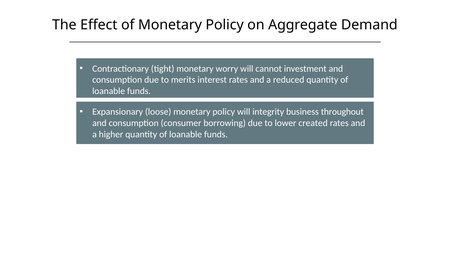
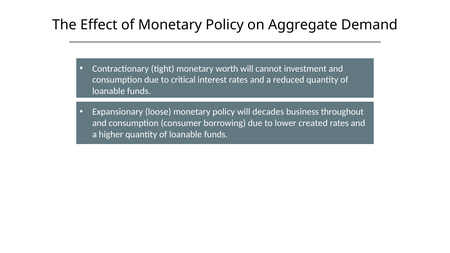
worry: worry -> worth (227, 69)
merits: merits -> critical (183, 80)
integrity: integrity -> decades (268, 112)
